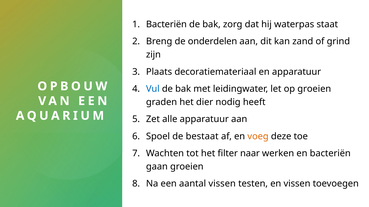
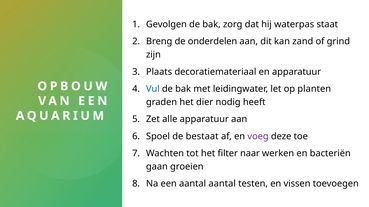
Bacteriën: Bacteriën -> Gevolgen (166, 24)
op groeien: groeien -> planten (314, 89)
voeg colour: orange -> purple (258, 137)
aantal vissen: vissen -> aantal (222, 184)
